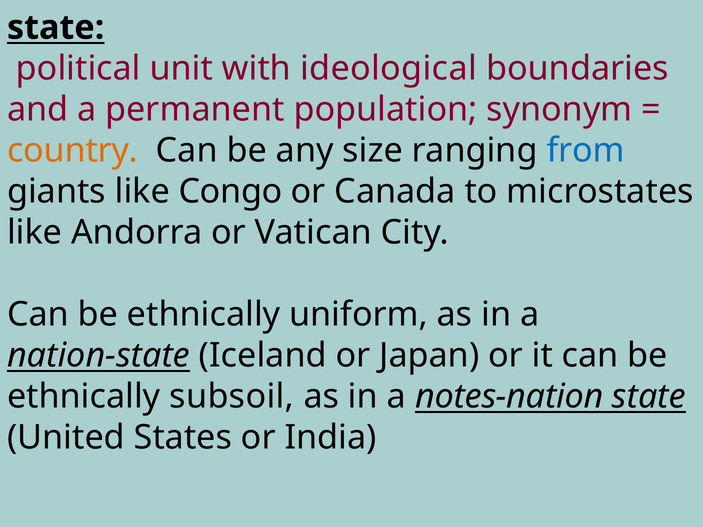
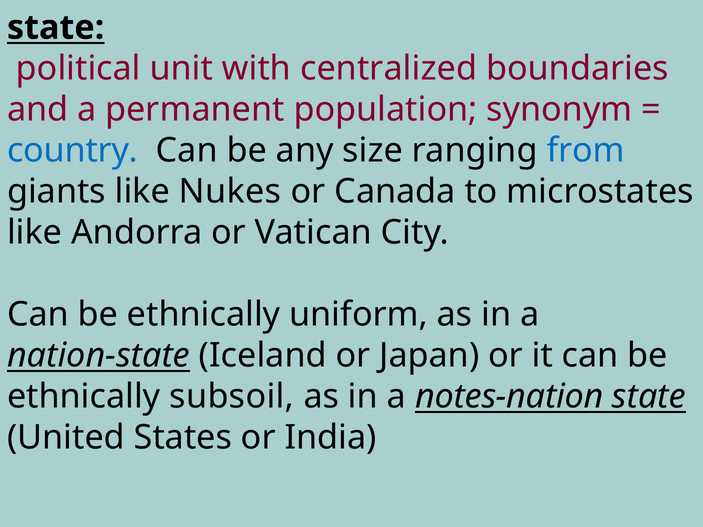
ideological: ideological -> centralized (389, 69)
country colour: orange -> blue (73, 151)
Congo: Congo -> Nukes (230, 192)
